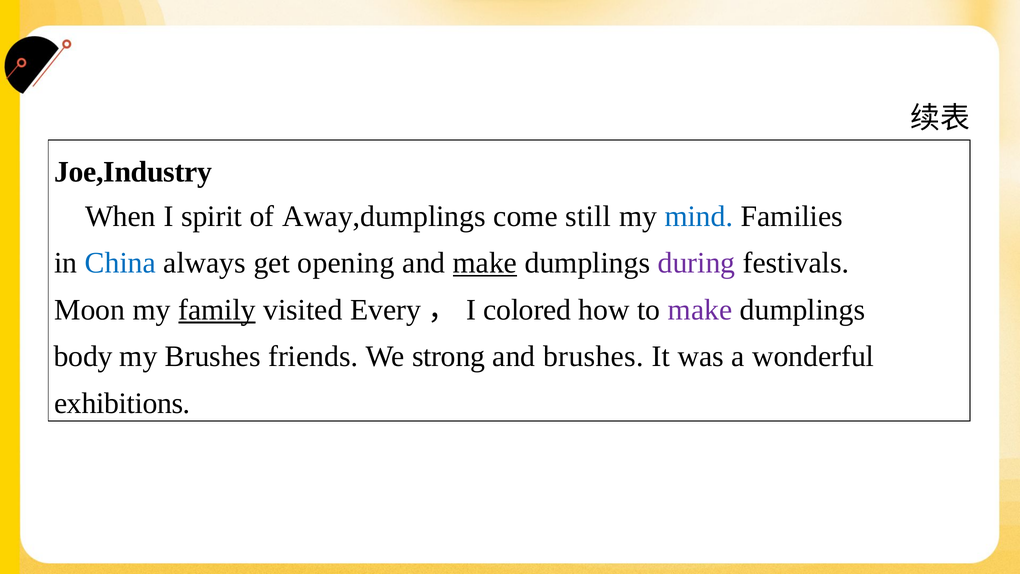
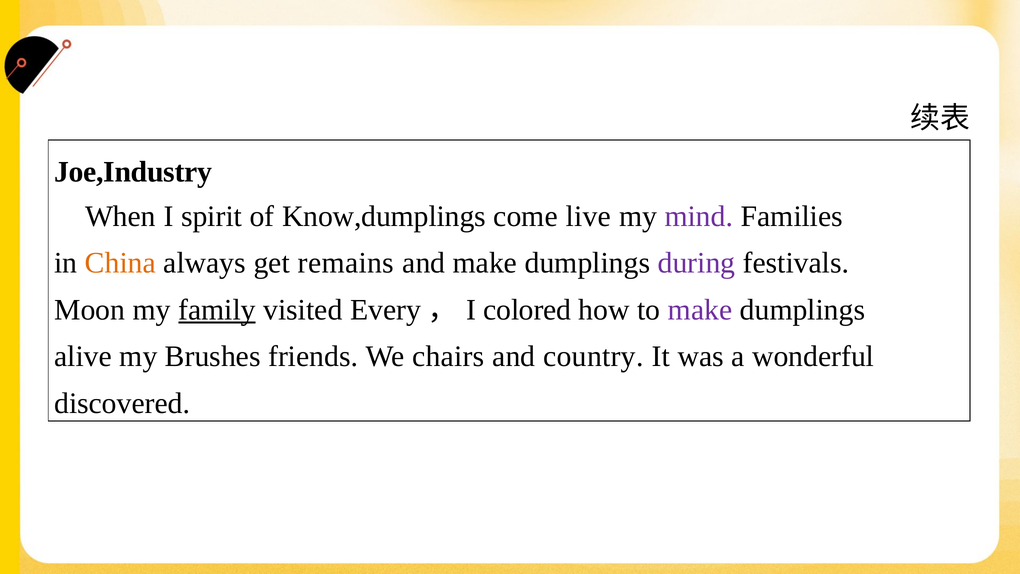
Away,dumplings: Away,dumplings -> Know,dumplings (384, 216)
still: still -> live (588, 216)
mind colour: blue -> purple (699, 216)
China colour: blue -> orange (120, 263)
opening: opening -> remains (346, 263)
make underline: present -> none (485, 263)
body: body -> alive (83, 356)
strong: strong -> chairs (448, 356)
and brushes: brushes -> country (593, 356)
exhibitions: exhibitions -> discovered (122, 403)
